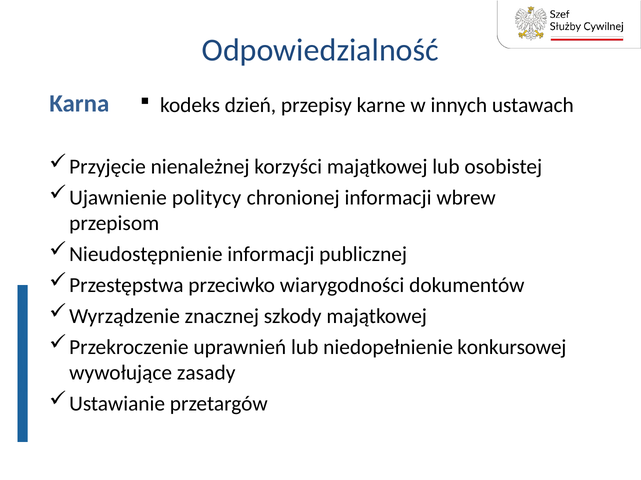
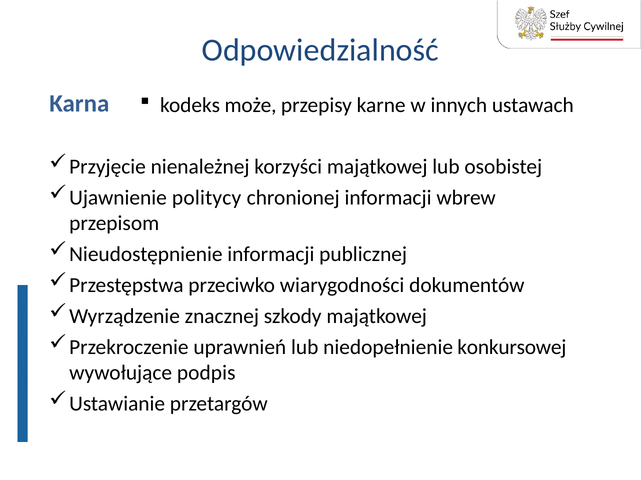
dzień: dzień -> może (251, 105)
zasady: zasady -> podpis (206, 373)
